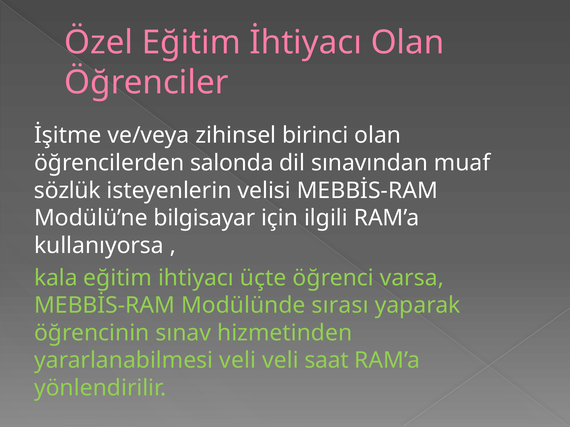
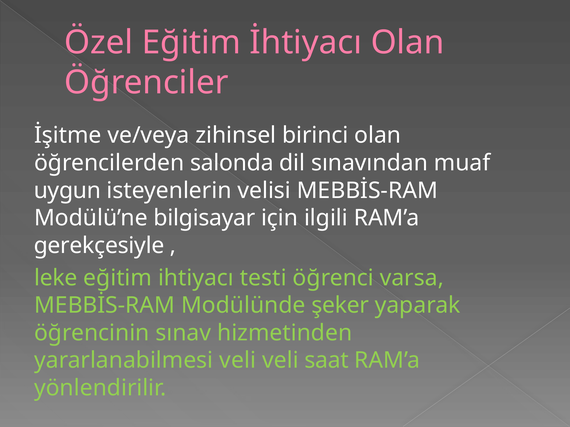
sözlük: sözlük -> uygun (67, 191)
kullanıyorsa: kullanıyorsa -> gerekçesiyle (99, 246)
kala: kala -> leke (56, 278)
üçte: üçte -> testi (263, 278)
sırası: sırası -> şeker (340, 306)
